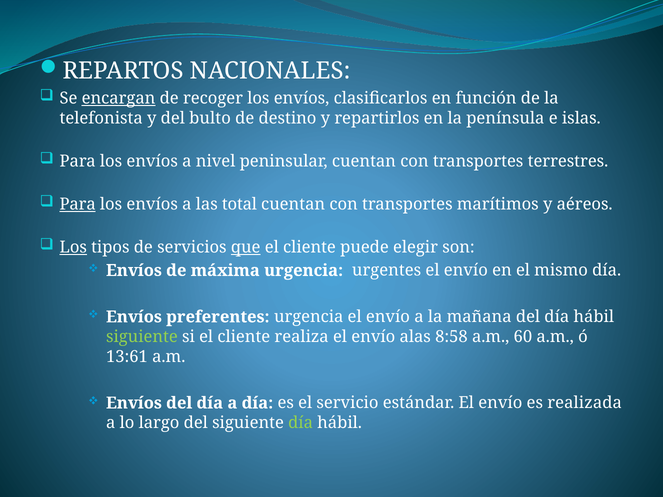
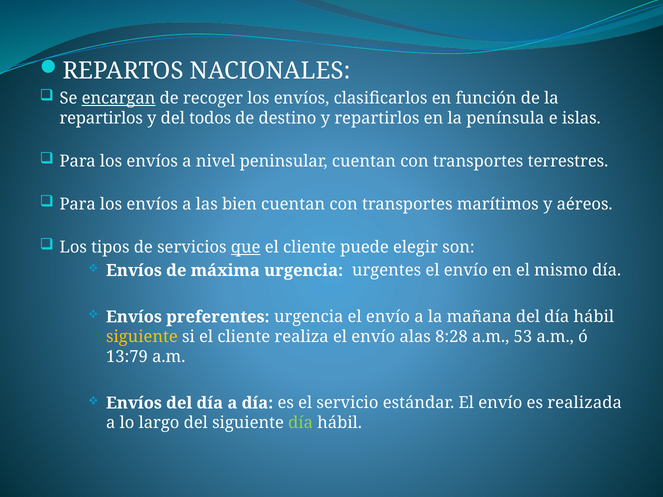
telefonista: telefonista -> repartirlos (101, 118)
bulto: bulto -> todos (210, 118)
Para underline: present -> none (78, 204)
total: total -> bien (239, 204)
Los underline: present -> none (73, 247)
siguiente colour: light green -> yellow (142, 337)
8:58: 8:58 -> 8:28 (451, 337)
60: 60 -> 53 (523, 337)
13:61: 13:61 -> 13:79 (127, 357)
